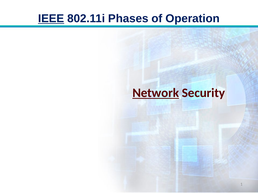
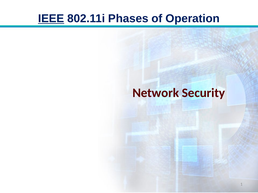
Network underline: present -> none (156, 93)
